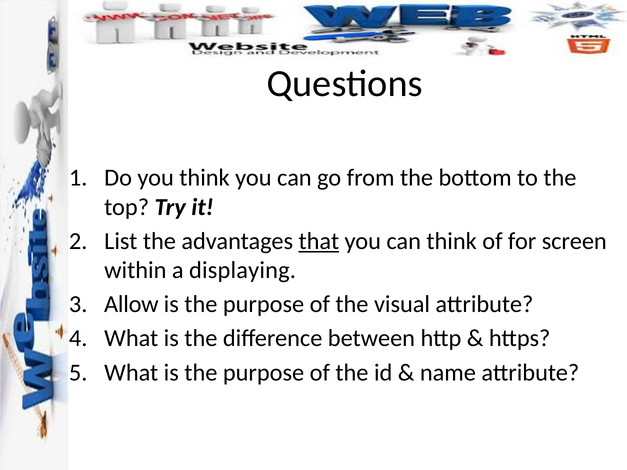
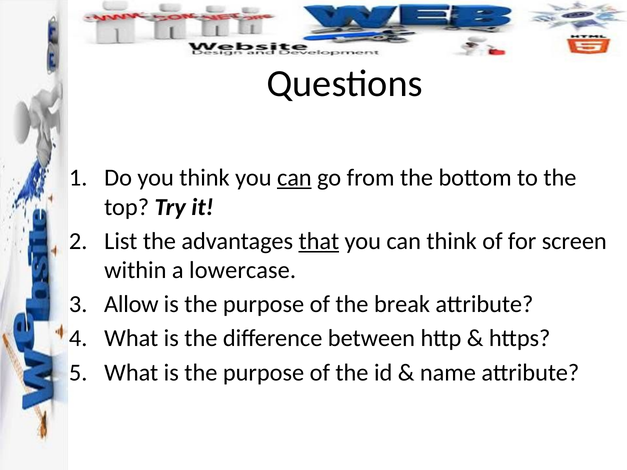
can underline: none -> present (294, 178)
displaying: displaying -> lowercase (243, 270)
visual: visual -> break (402, 305)
